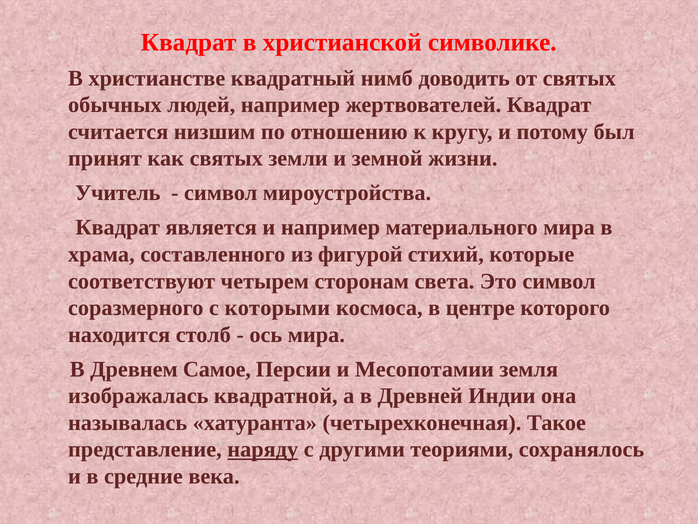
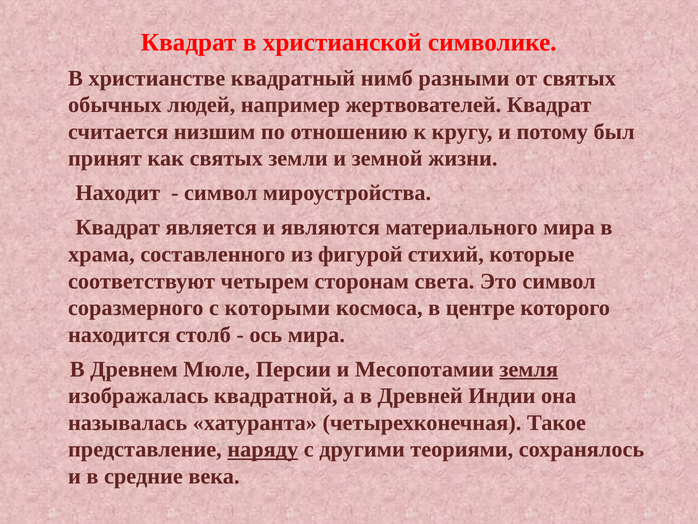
доводить: доводить -> разными (464, 78)
Учитель: Учитель -> Находит (118, 193)
и например: например -> являются (330, 227)
Самое: Самое -> Мюле (217, 369)
земля underline: none -> present (529, 369)
